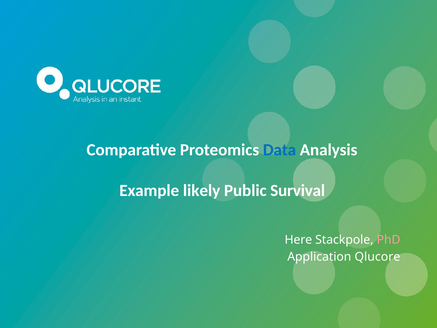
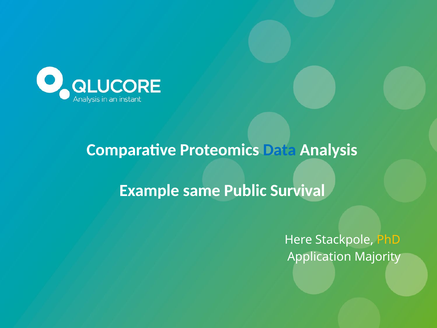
likely: likely -> same (202, 191)
PhD colour: pink -> yellow (389, 240)
Qlucore: Qlucore -> Majority (378, 257)
